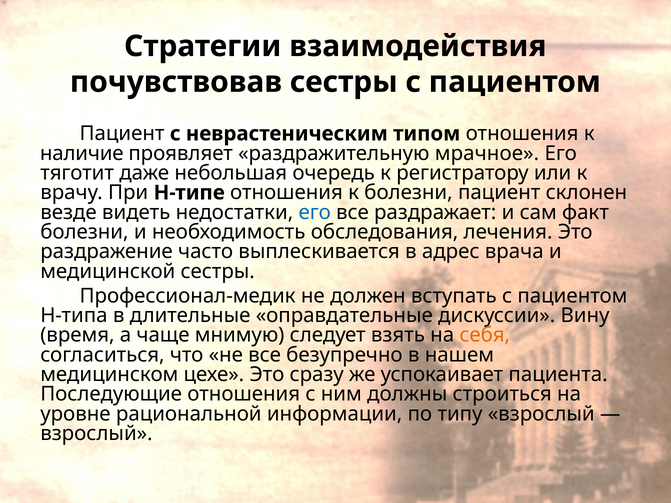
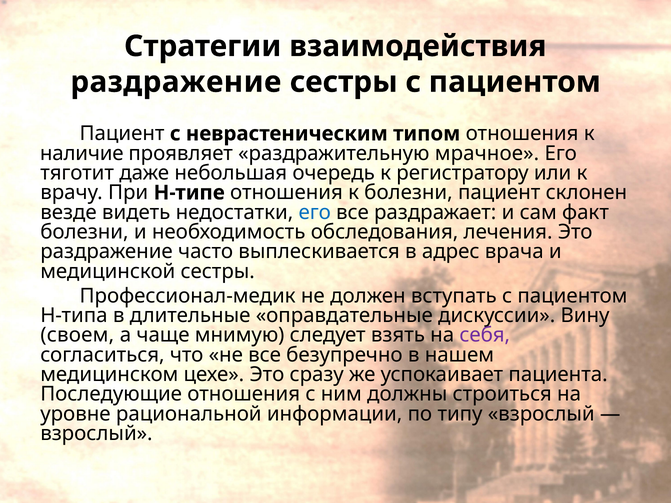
почувствовав: почувствовав -> раздражение (176, 82)
время: время -> своем (77, 335)
себя colour: orange -> purple (485, 335)
